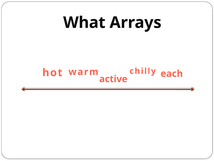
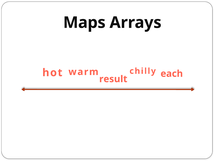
What: What -> Maps (84, 23)
active: active -> result (113, 79)
